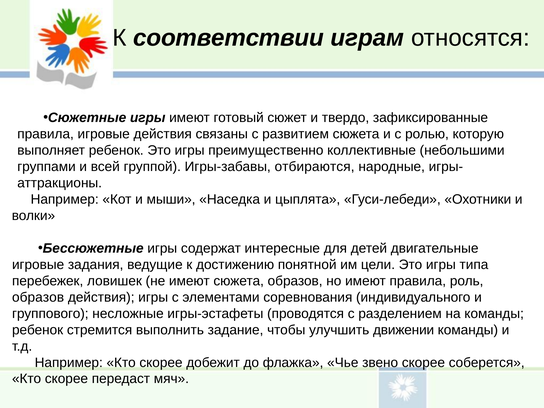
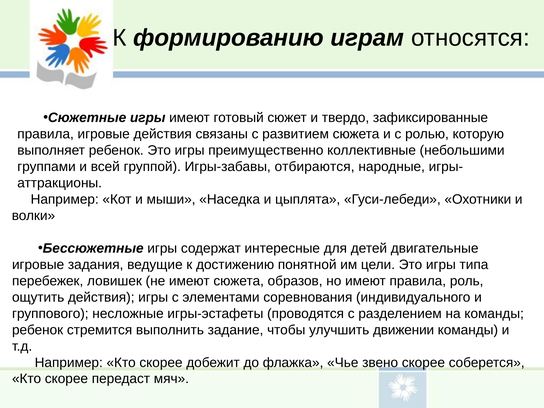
соответствии: соответствии -> формированию (229, 38)
образов: образов -> ощутить (38, 297)
